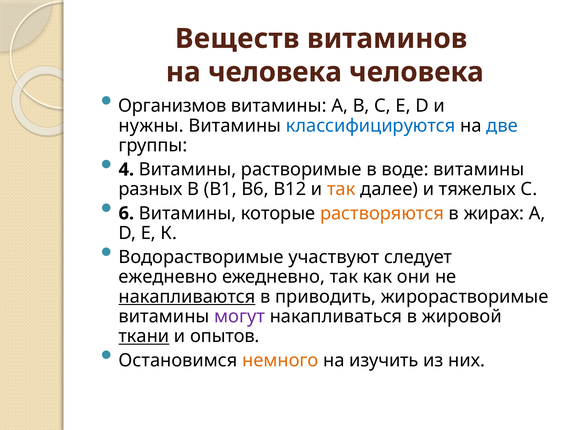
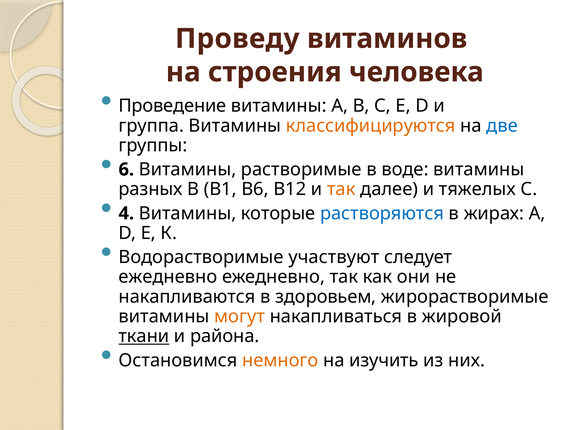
Веществ: Веществ -> Проведу (237, 39)
на человека: человека -> строения (275, 72)
Организмов: Организмов -> Проведение (172, 106)
нужны: нужны -> группа (151, 126)
классифицируются colour: blue -> orange (371, 126)
4: 4 -> 6 (126, 169)
6: 6 -> 4 (126, 213)
растворяются colour: orange -> blue (382, 213)
накапливаются underline: present -> none (187, 297)
приводить: приводить -> здоровьем (326, 297)
могут colour: purple -> orange (240, 316)
опытов: опытов -> района (225, 336)
